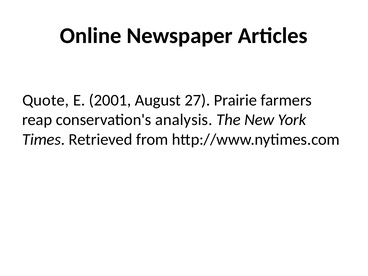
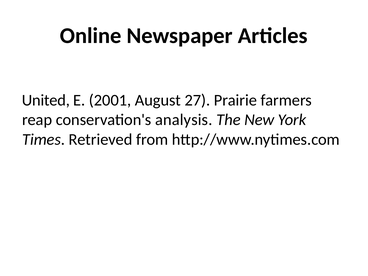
Quote: Quote -> United (46, 100)
